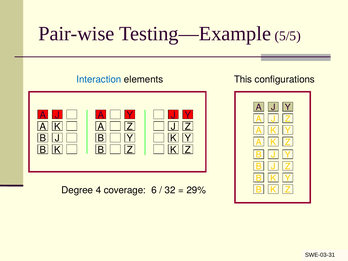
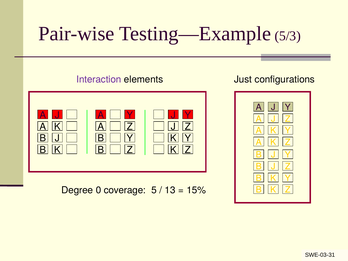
5/5: 5/5 -> 5/3 (288, 36)
Interaction colour: blue -> purple (99, 79)
This: This -> Just (243, 79)
4: 4 -> 0 (98, 190)
6: 6 -> 5 (154, 190)
32: 32 -> 13 (170, 190)
29%: 29% -> 15% (196, 190)
